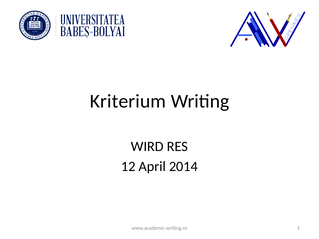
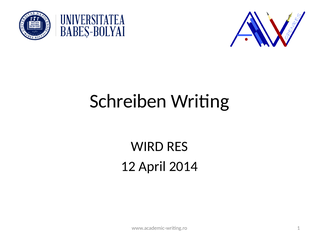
Kriterium: Kriterium -> Schreiben (128, 101)
